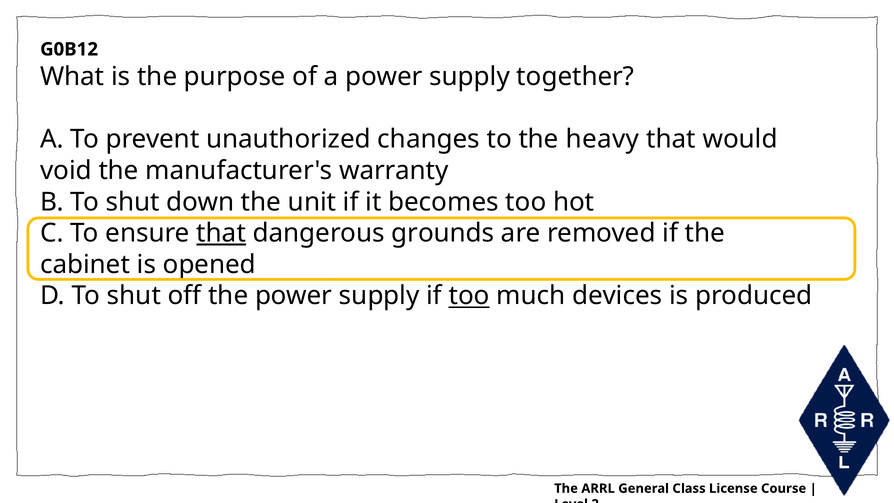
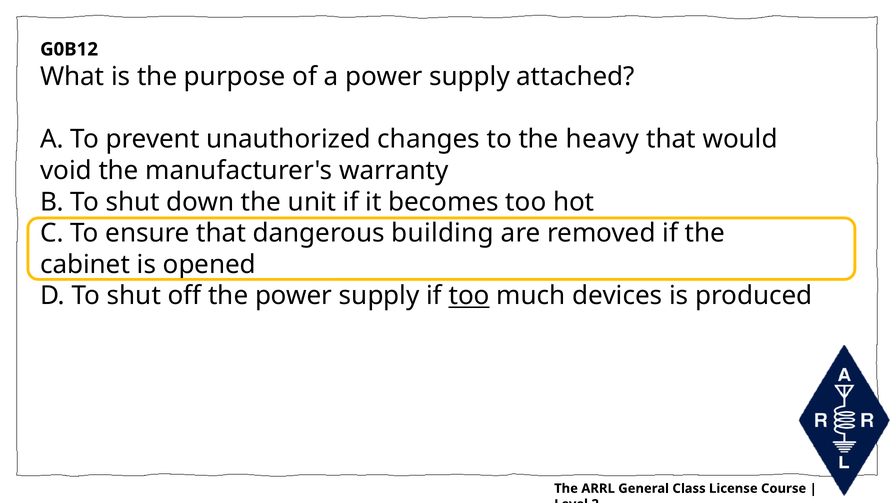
together: together -> attached (575, 77)
that underline: present -> none (221, 233)
grounds: grounds -> building (443, 233)
